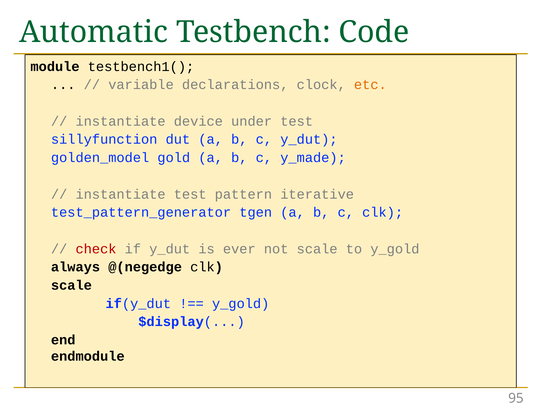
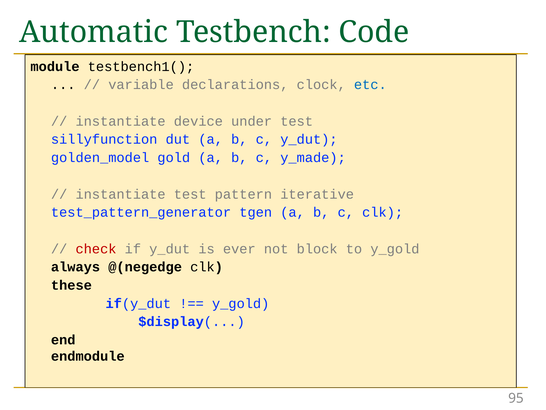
etc colour: orange -> blue (370, 85)
not scale: scale -> block (317, 249)
scale: scale -> these (71, 285)
